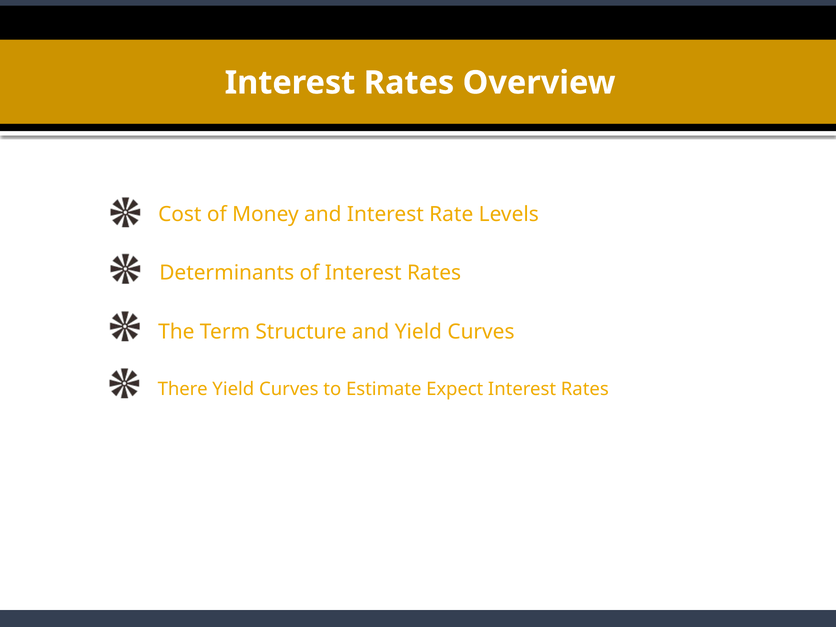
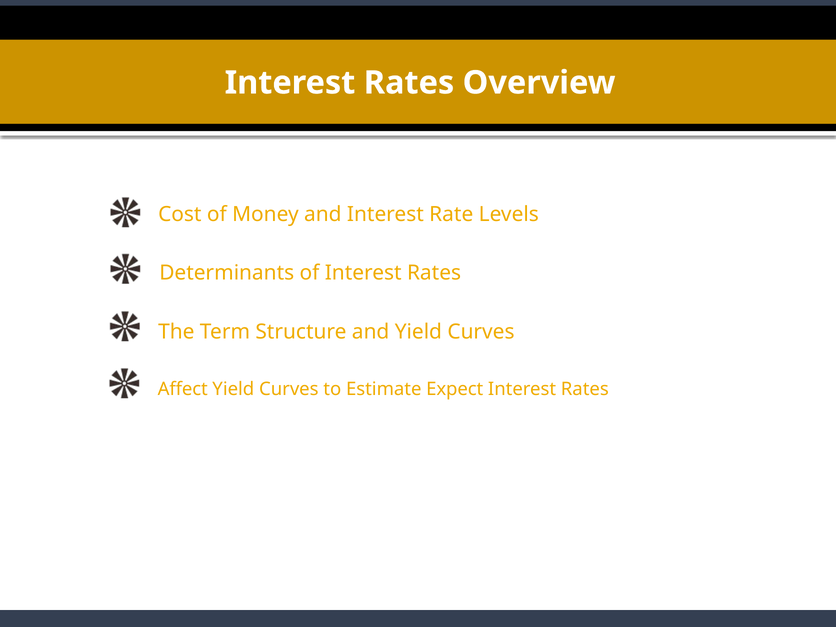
There: There -> Affect (183, 389)
